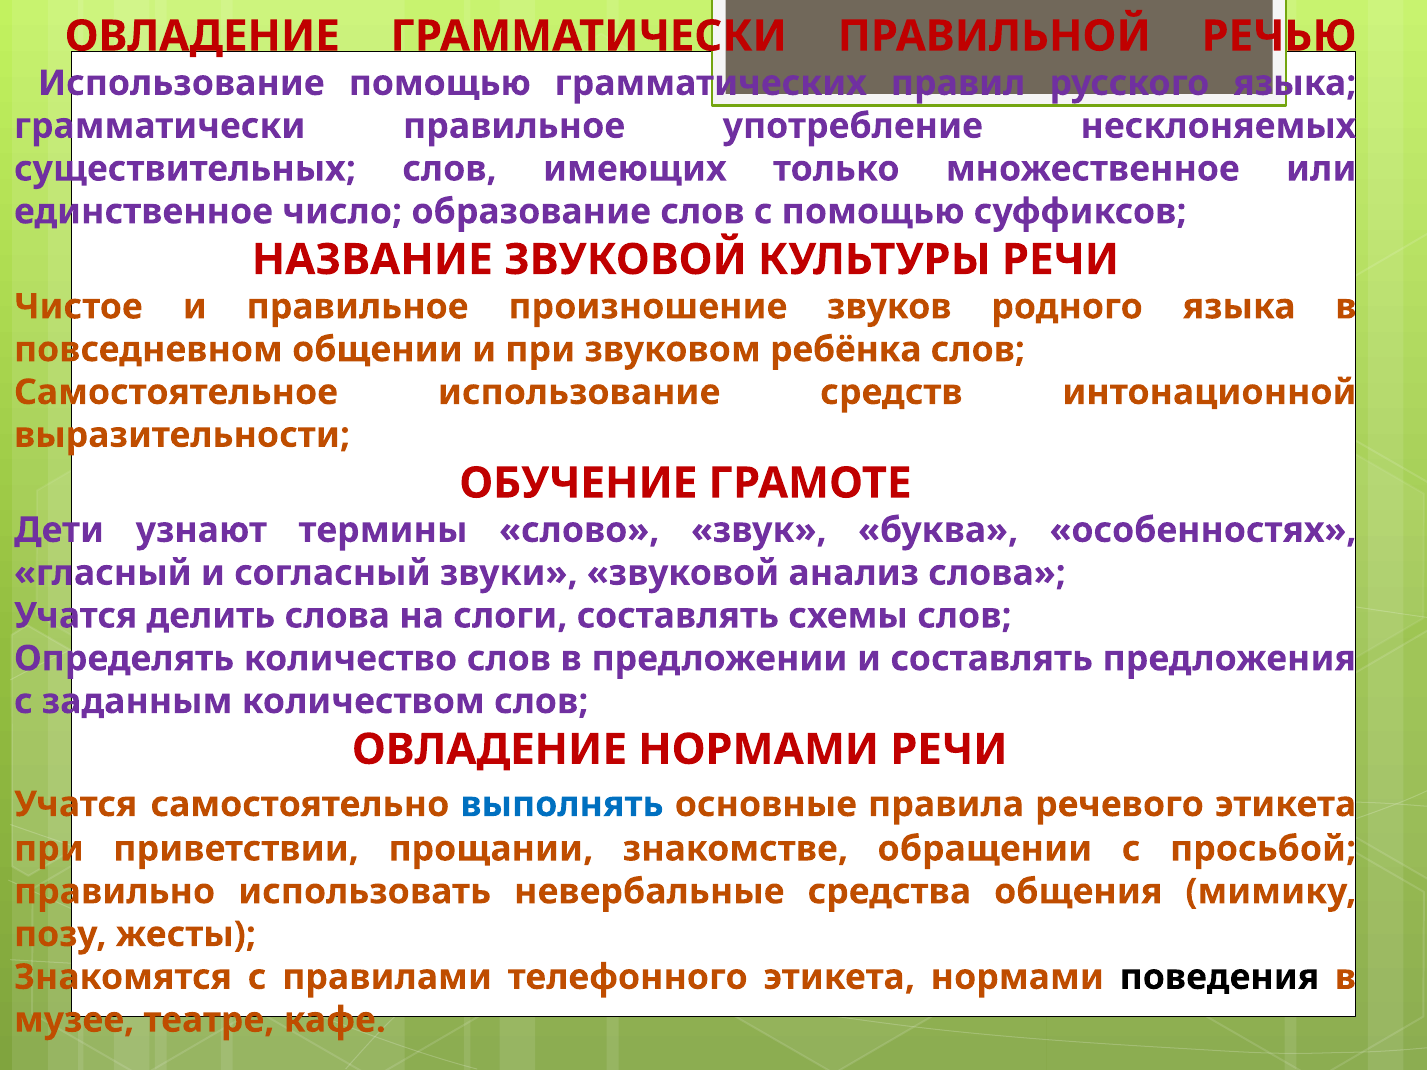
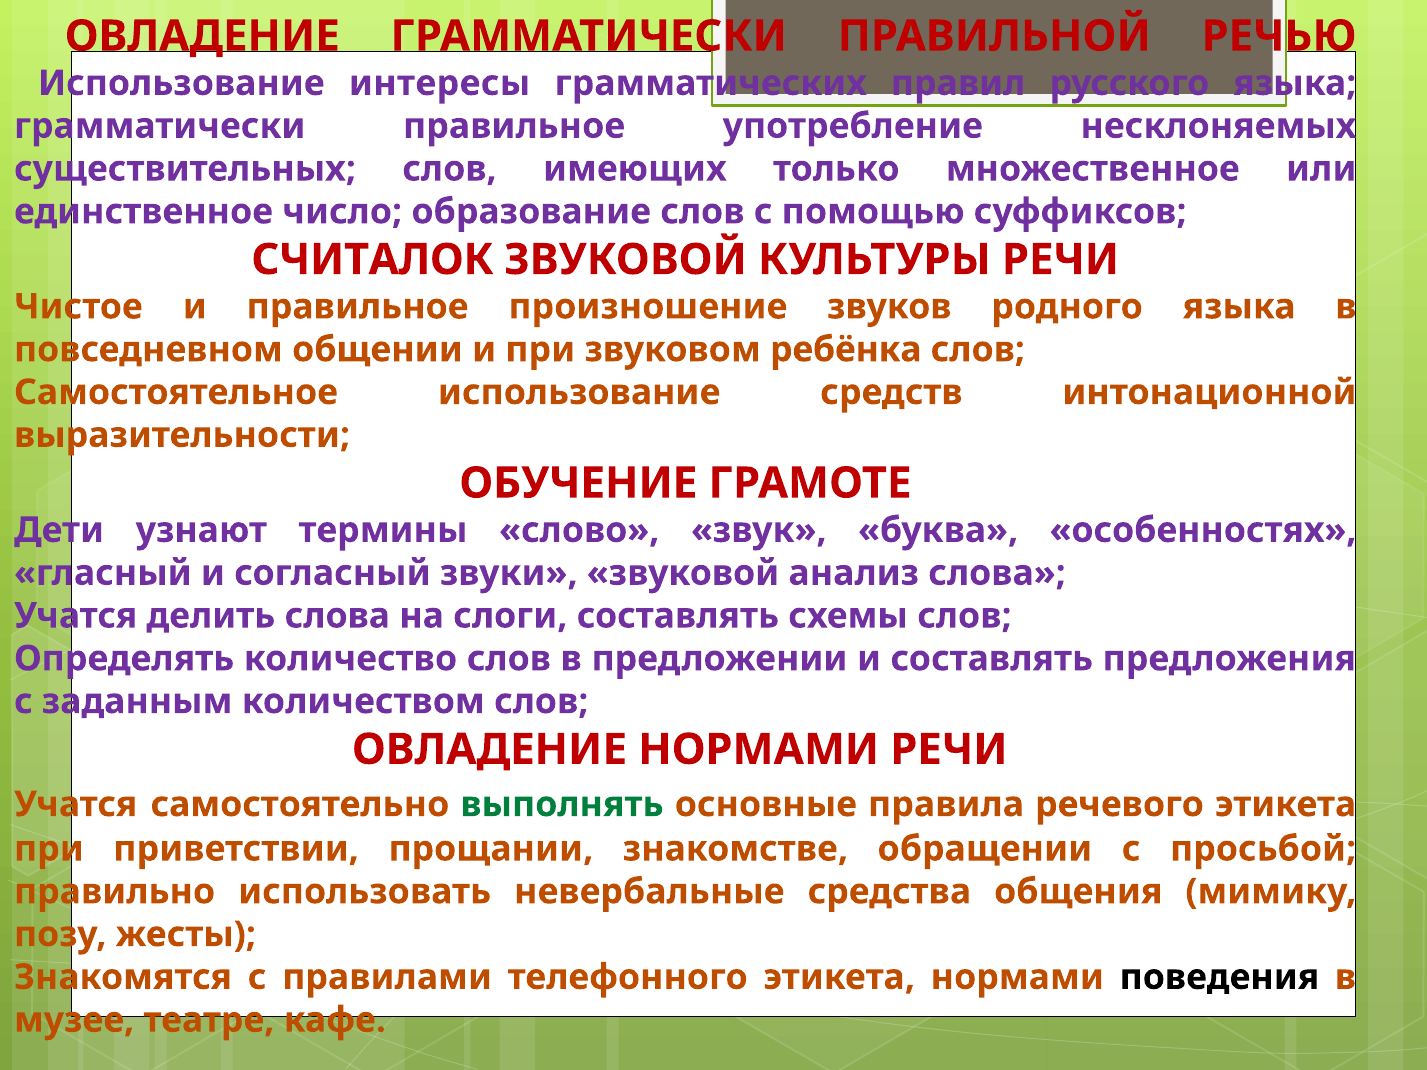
Использование помощью: помощью -> интересы (440, 83)
НАЗВАНИЕ: НАЗВАНИЕ -> СЧИТАЛОК (372, 260)
выполнять colour: blue -> green (562, 805)
